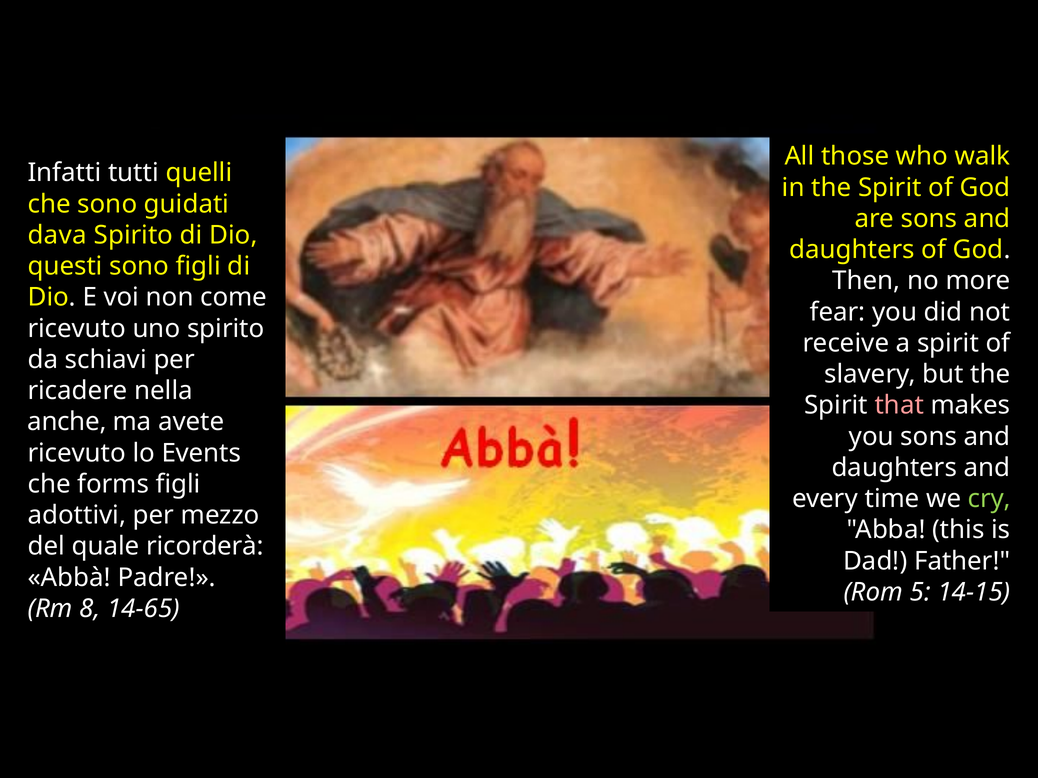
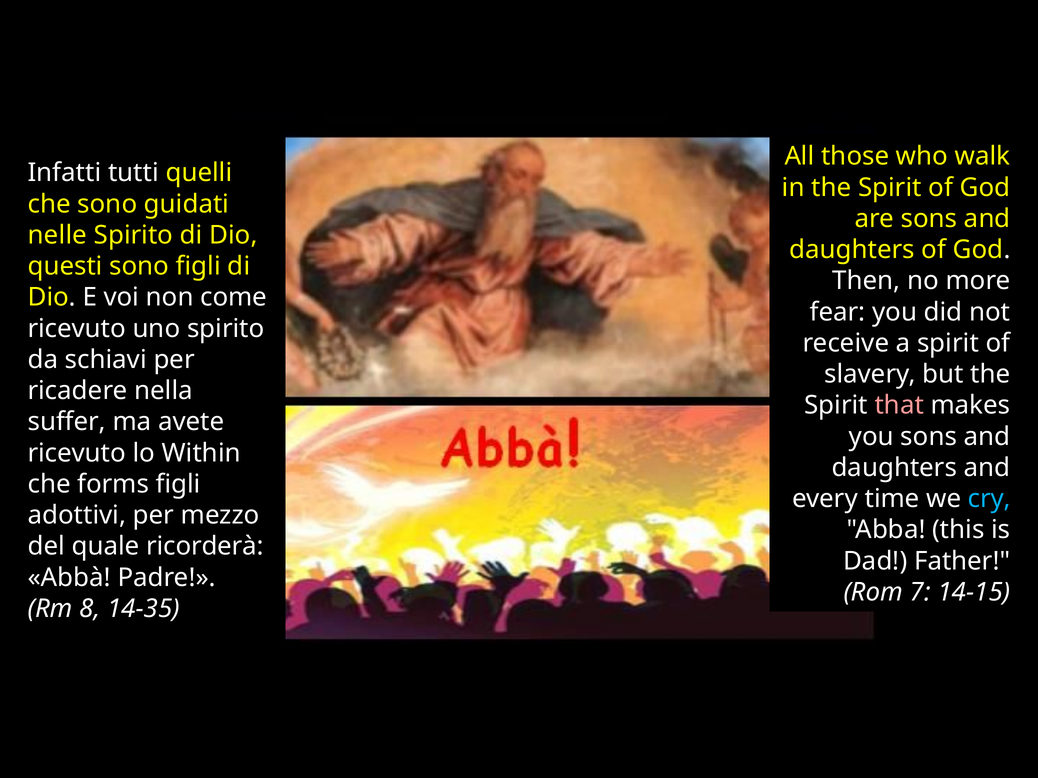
dava: dava -> nelle (57, 235)
anche: anche -> suffer (67, 422)
Events: Events -> Within (201, 453)
cry colour: light green -> light blue (989, 499)
5: 5 -> 7 (920, 592)
14-65: 14-65 -> 14-35 (143, 609)
